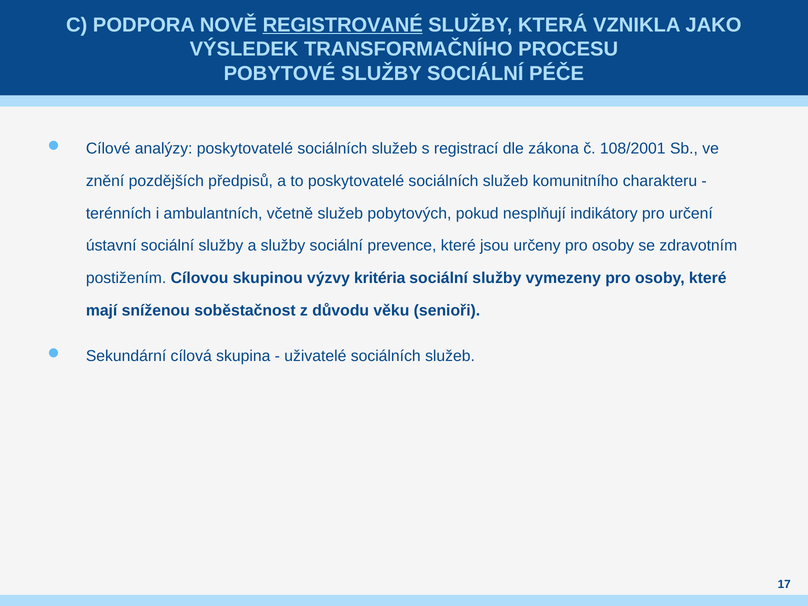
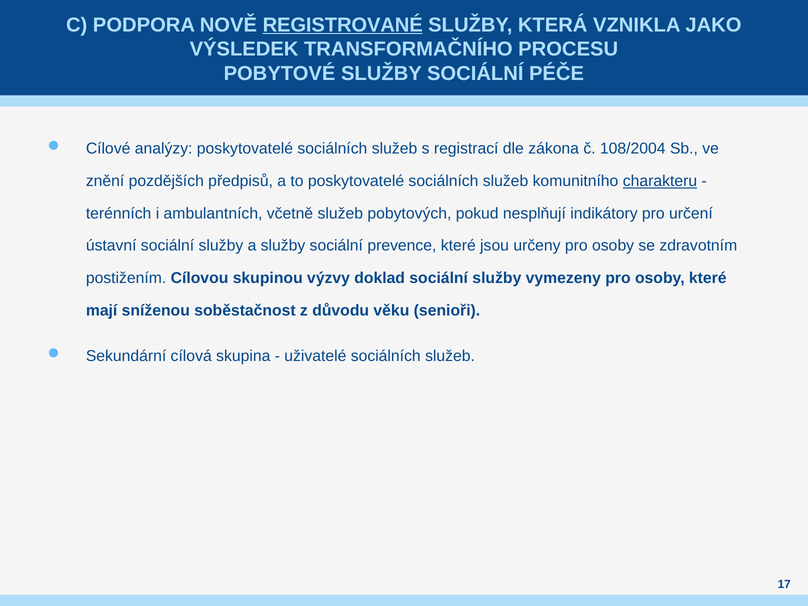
108/2001: 108/2001 -> 108/2004 (633, 149)
charakteru underline: none -> present (660, 181)
kritéria: kritéria -> doklad (380, 278)
